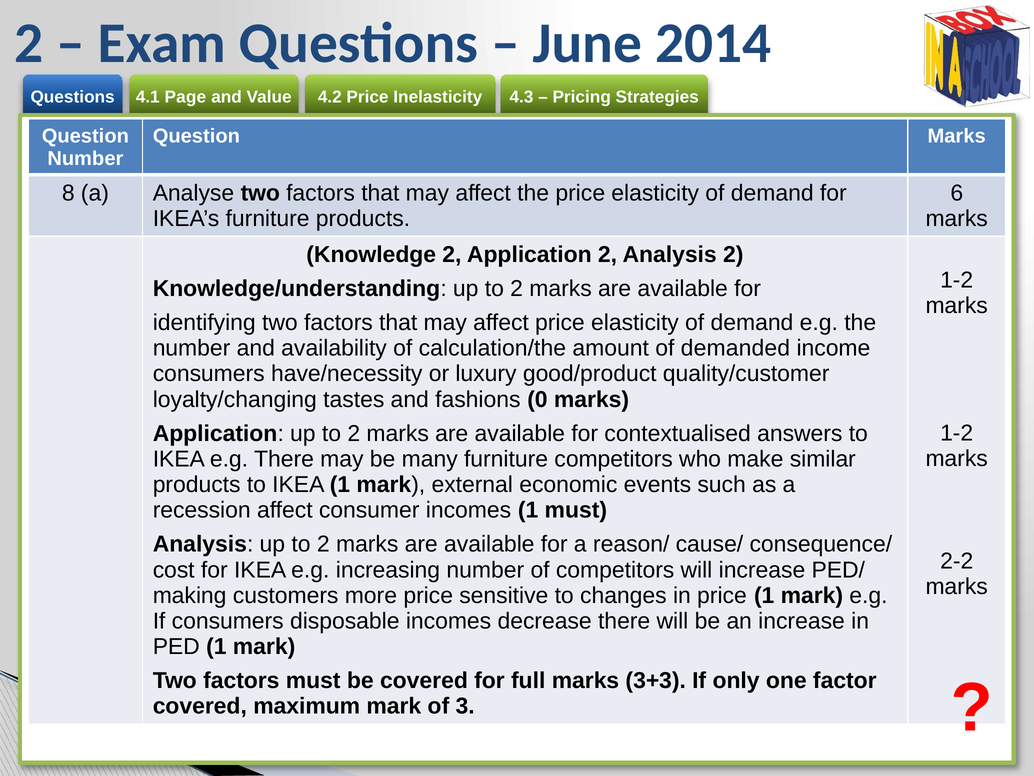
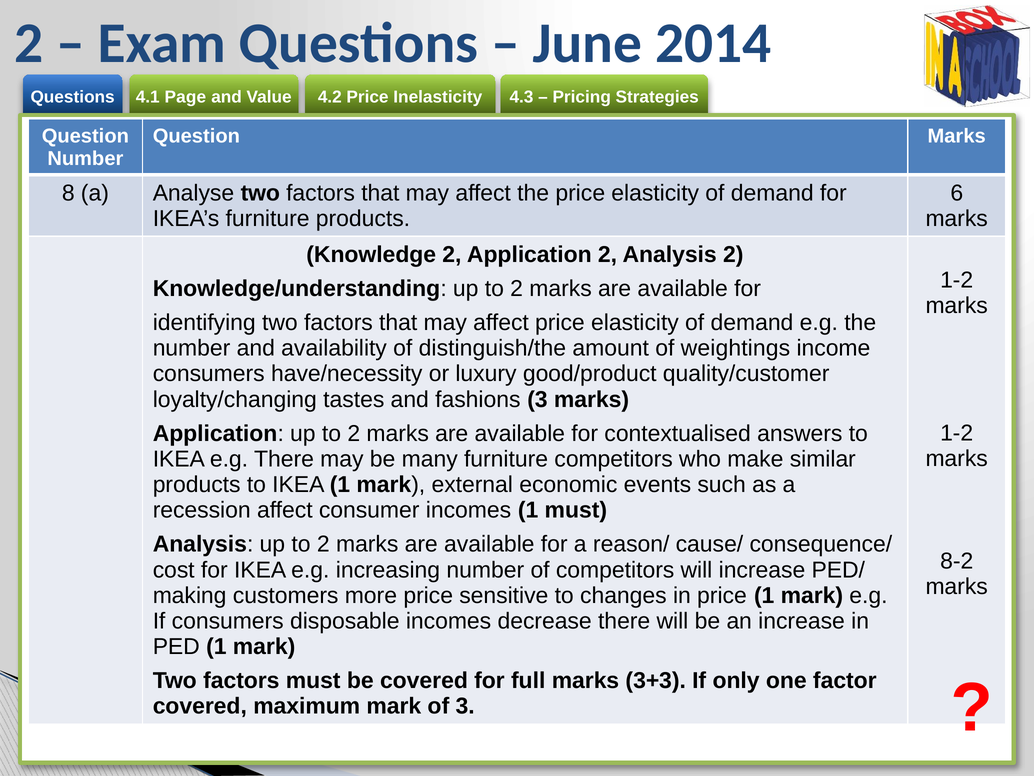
calculation/the: calculation/the -> distinguish/the (492, 348)
demanded: demanded -> weightings (735, 348)
fashions 0: 0 -> 3 (537, 399)
2-2: 2-2 -> 8-2 (957, 561)
